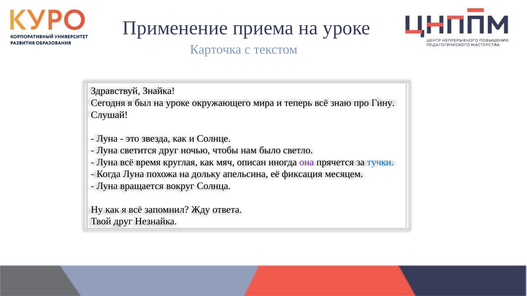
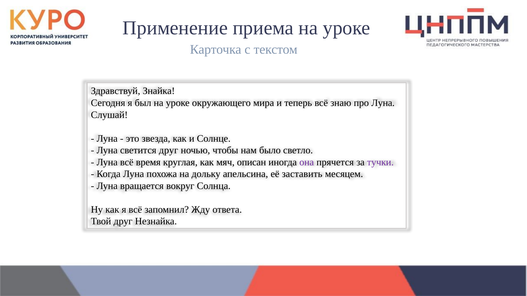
про Гину: Гину -> Луна (383, 103)
тучки colour: blue -> purple (380, 162)
фиксация: фиксация -> заставить (302, 174)
